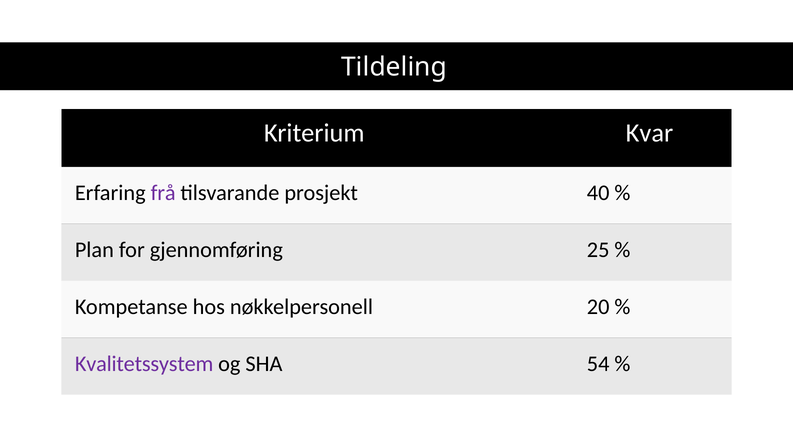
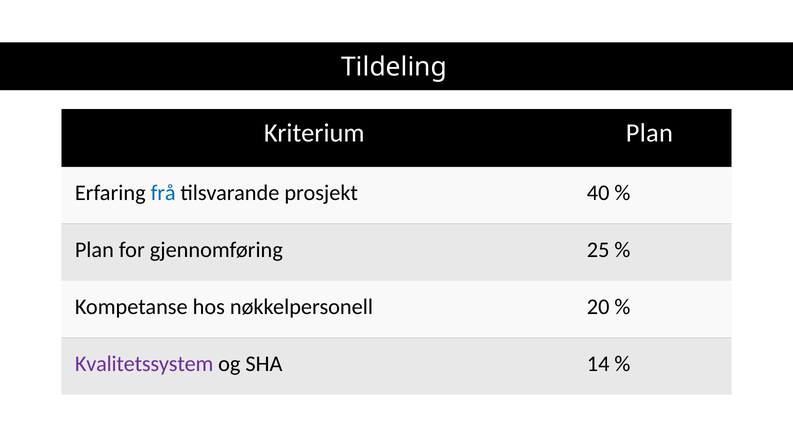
Kriterium Kvar: Kvar -> Plan (649, 133)
frå colour: purple -> blue (163, 193)
54: 54 -> 14 (598, 364)
